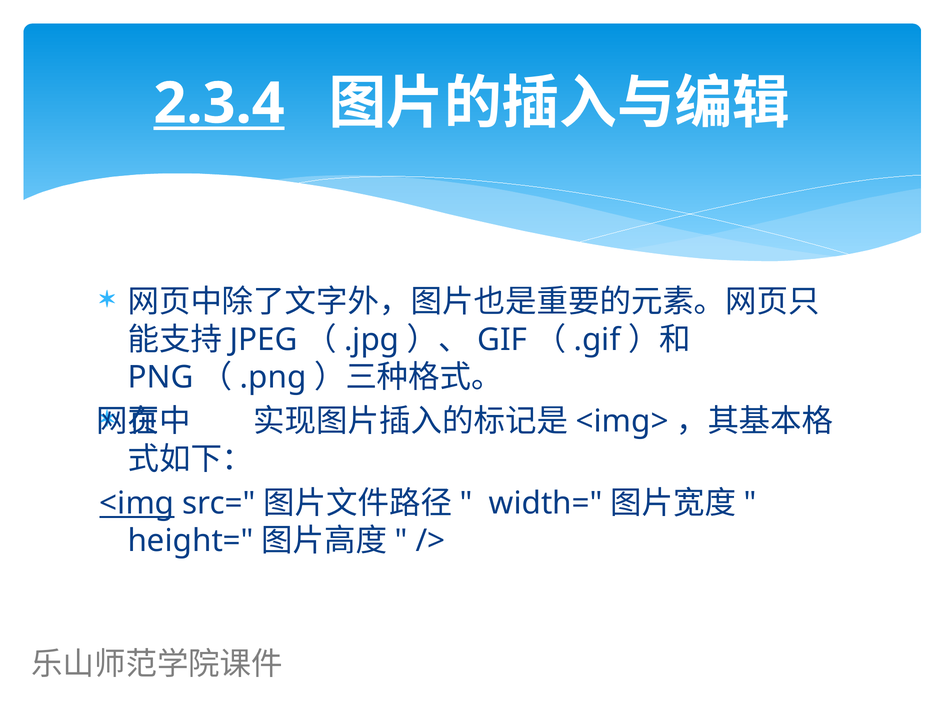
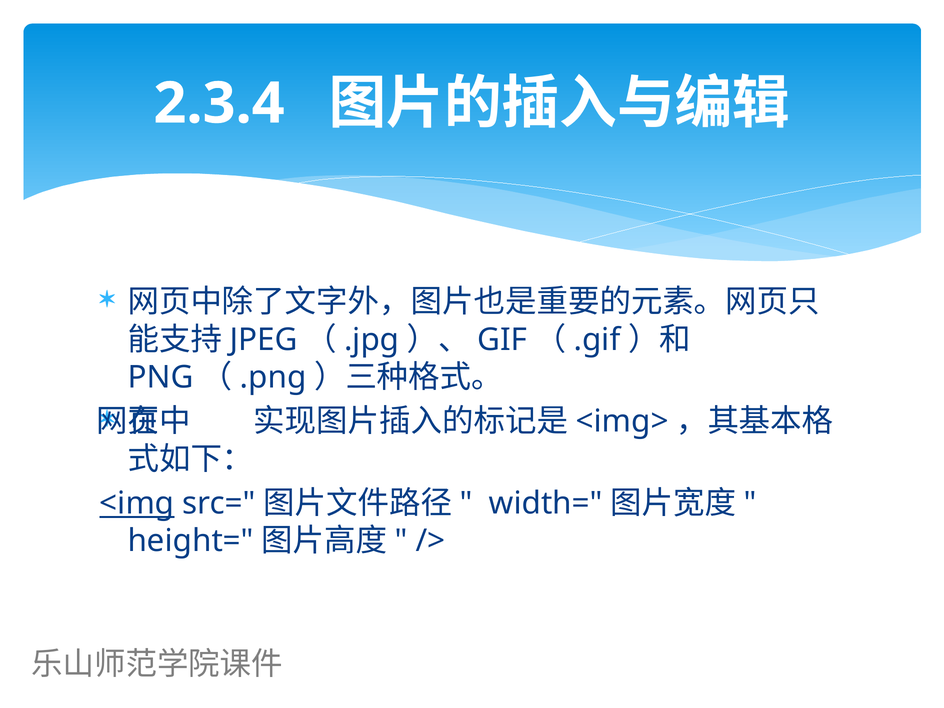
2.3.4 underline: present -> none (219, 104)
